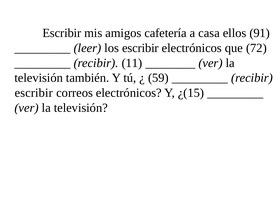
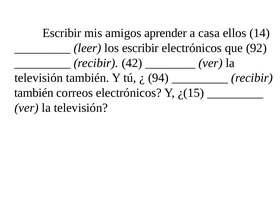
cafetería: cafetería -> aprender (166, 33)
91: 91 -> 14 (260, 33)
72: 72 -> 92 (256, 48)
11: 11 -> 42 (132, 63)
59: 59 -> 94 (158, 78)
escribir: escribir -> también (34, 93)
